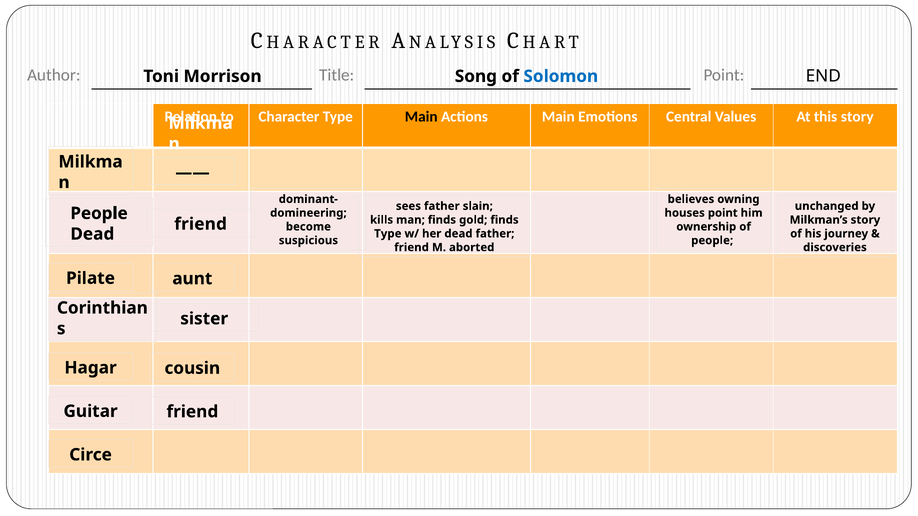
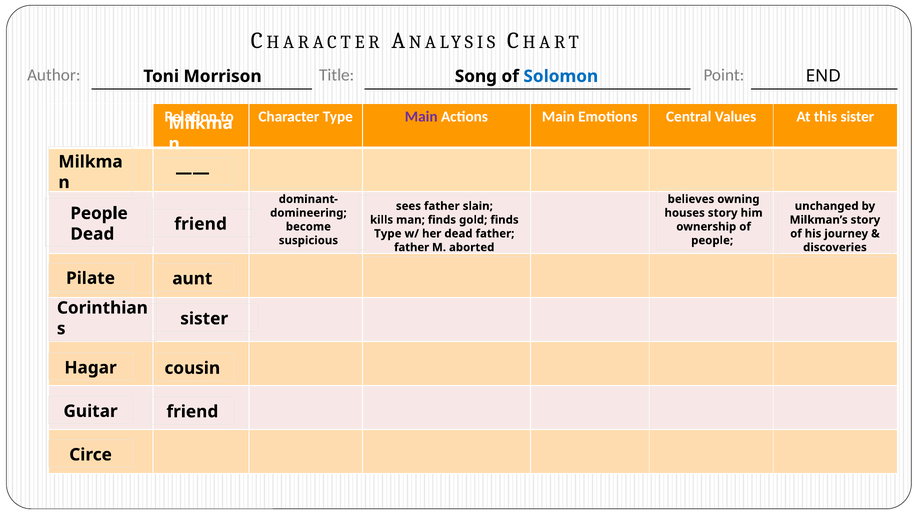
Main colour: black -> purple (421, 117)
this story: story -> sister (857, 117)
houses point: point -> story (723, 213)
friend: friend -> father (412, 248)
